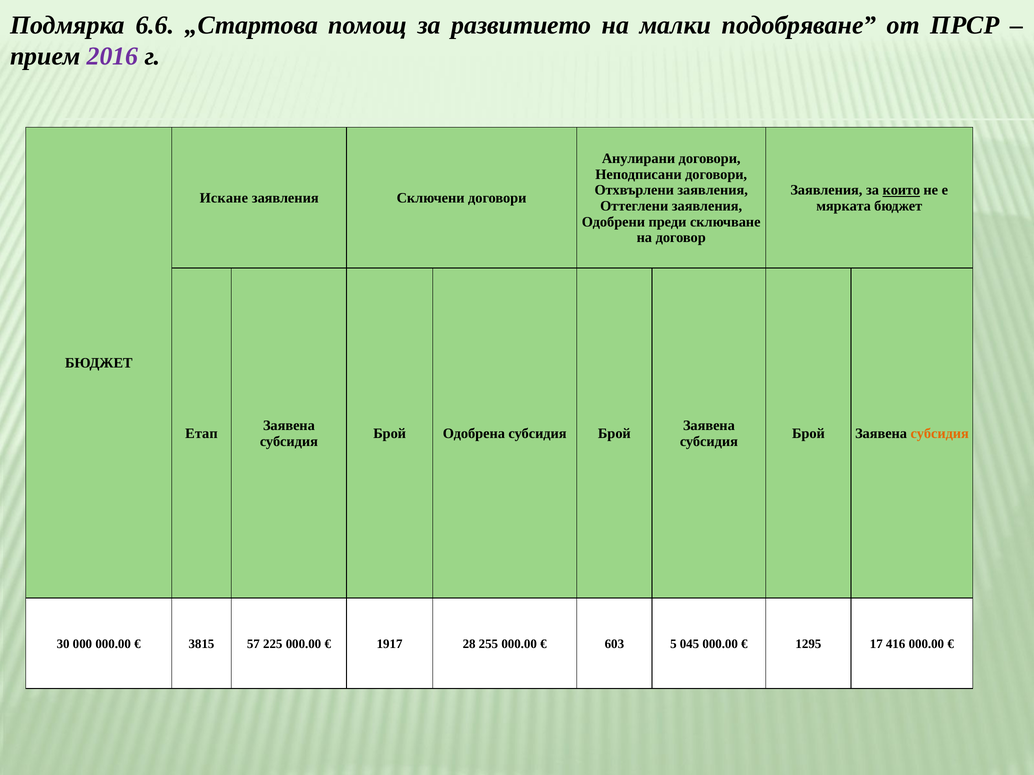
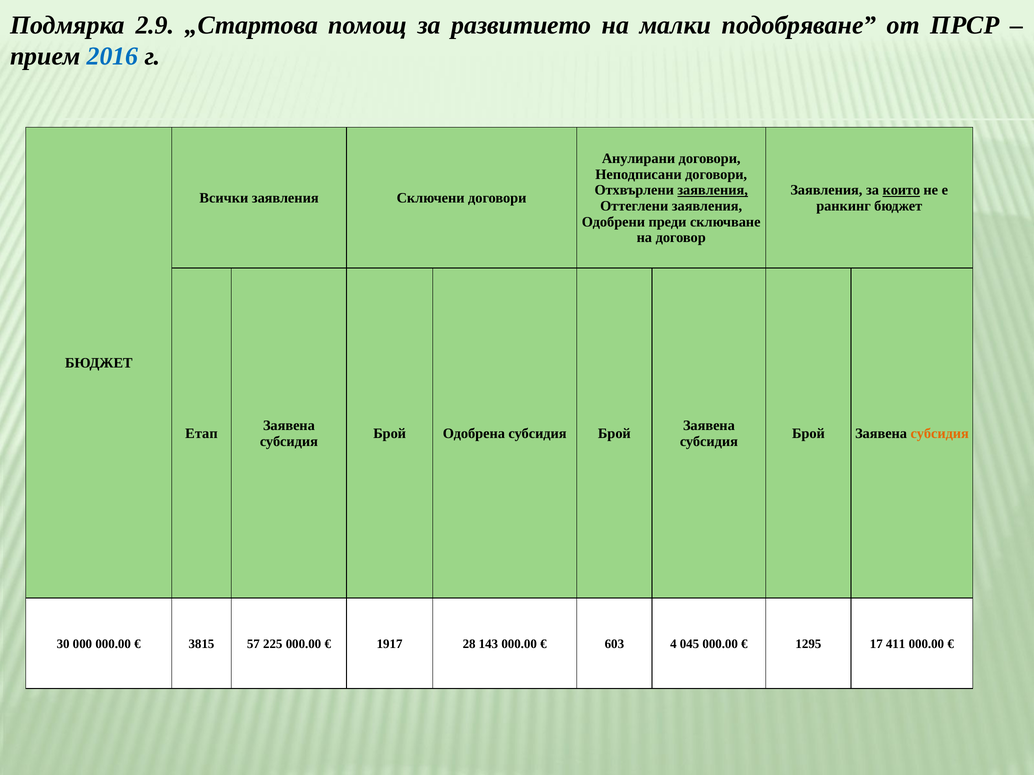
6.6: 6.6 -> 2.9 (155, 25)
2016 colour: purple -> blue (112, 56)
заявления underline: none -> present (713, 190)
Искане: Искане -> Всички (224, 198)
мярката: мярката -> ранкинг (844, 206)
255: 255 -> 143 (488, 644)
5: 5 -> 4 (673, 644)
416: 416 -> 411 (896, 644)
